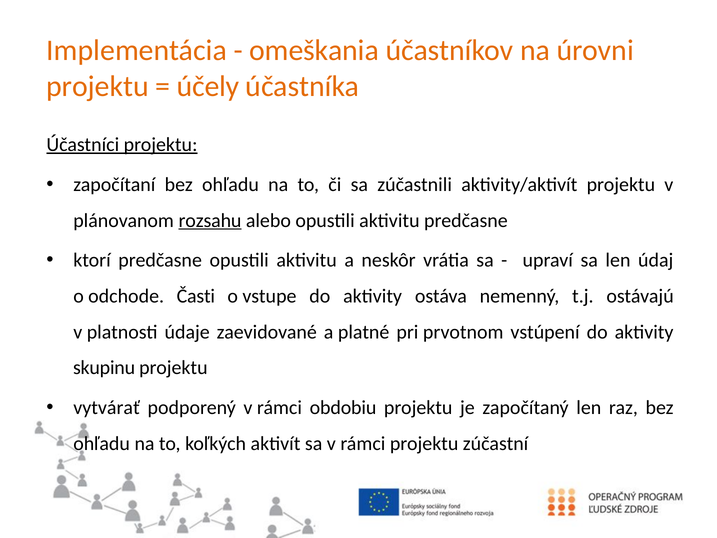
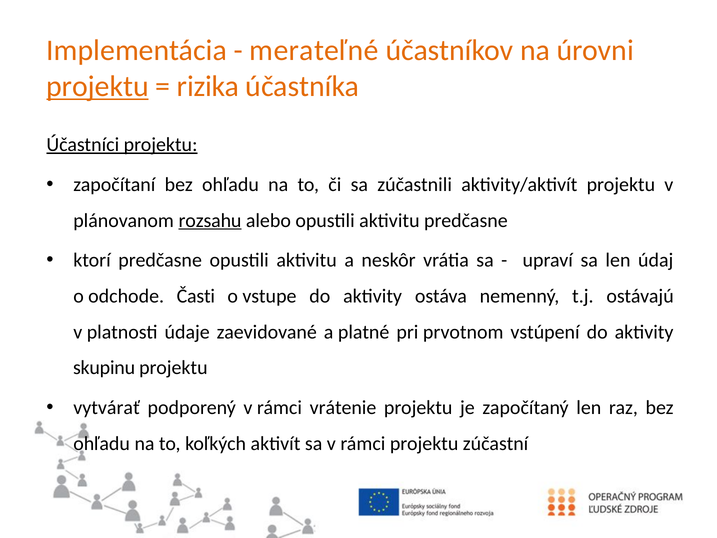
omeškania: omeškania -> merateľné (314, 50)
projektu underline: none -> present (98, 86)
účely: účely -> rizika (208, 86)
obdobiu: obdobiu -> vrátenie (343, 408)
